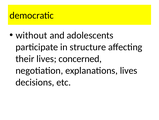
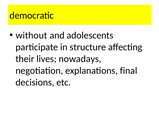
concerned: concerned -> nowadays (80, 58)
explanations lives: lives -> final (129, 70)
